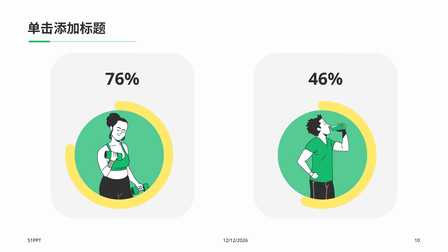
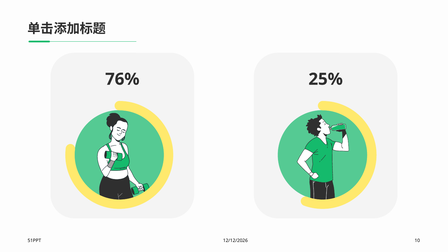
46%: 46% -> 25% (326, 79)
